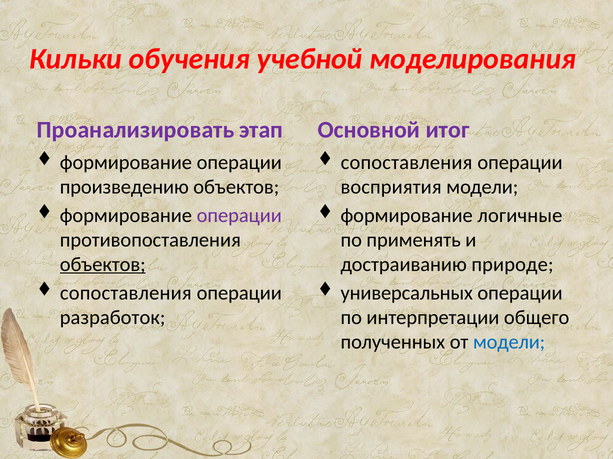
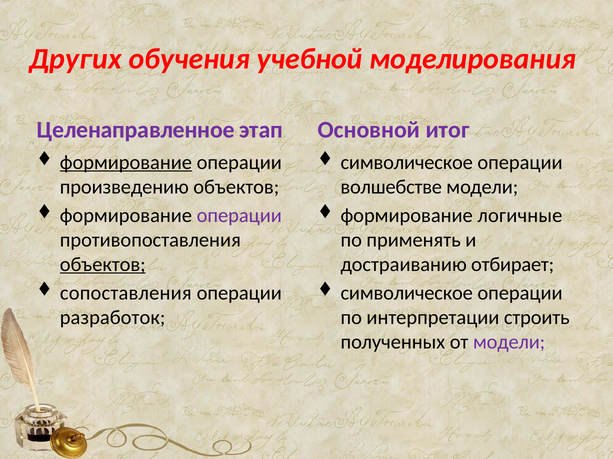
Кильки: Кильки -> Других (75, 59)
Проанализировать: Проанализировать -> Целенаправленное (136, 130)
формирование underline: none -> present (126, 163)
сопоставления: сопоставления -> символическое (407, 163)
восприятия: восприятия -> волшебстве (391, 187)
природе: природе -> отбирает (513, 265)
универсальных: универсальных -> символическое (407, 293)
общего: общего -> строить (537, 318)
модели colour: blue -> purple (509, 342)
